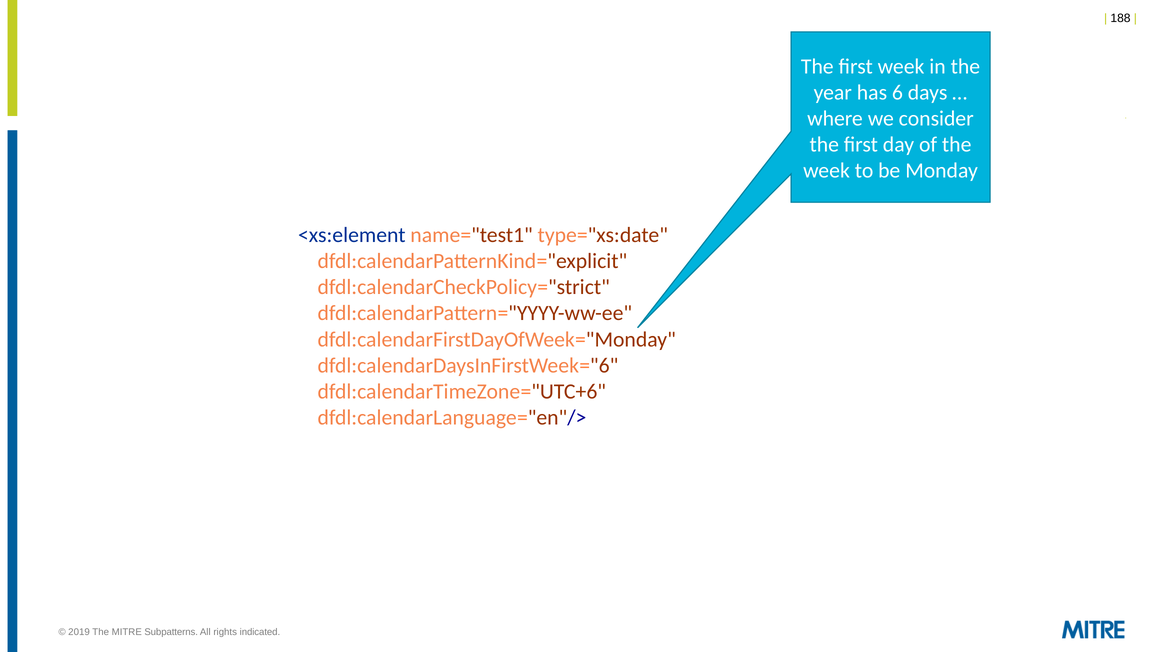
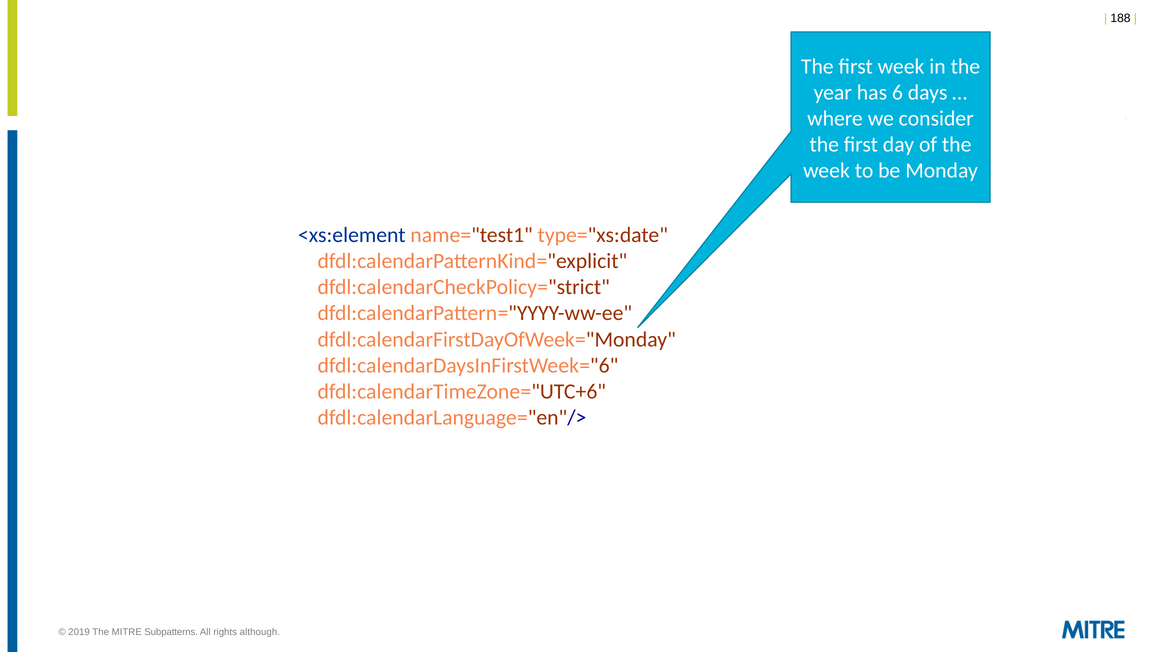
indicated: indicated -> although (260, 631)
